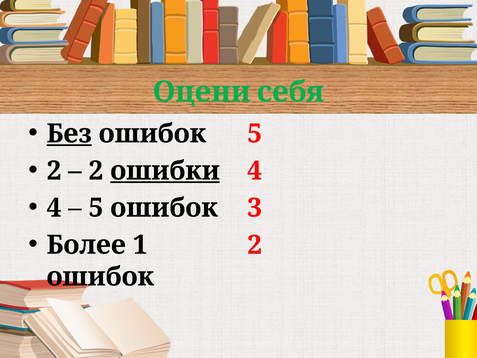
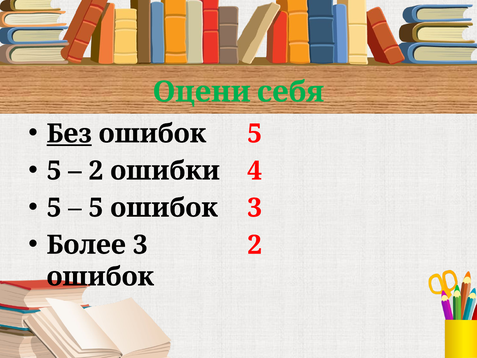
2: 2 -> 5 (54, 171)
ошибки underline: present -> none (165, 171)
4: 4 -> 5 (54, 208)
Более 1: 1 -> 3 (140, 245)
